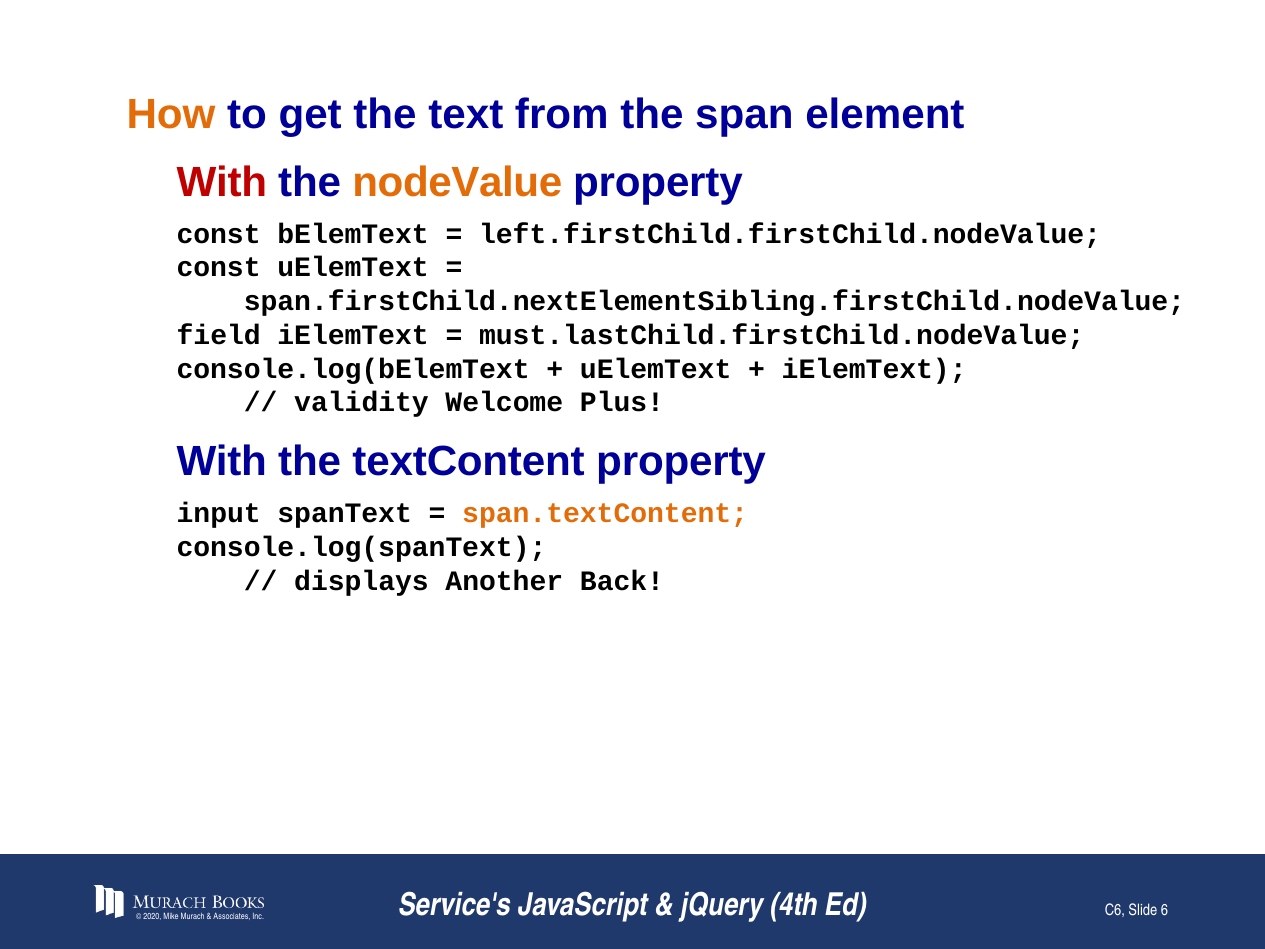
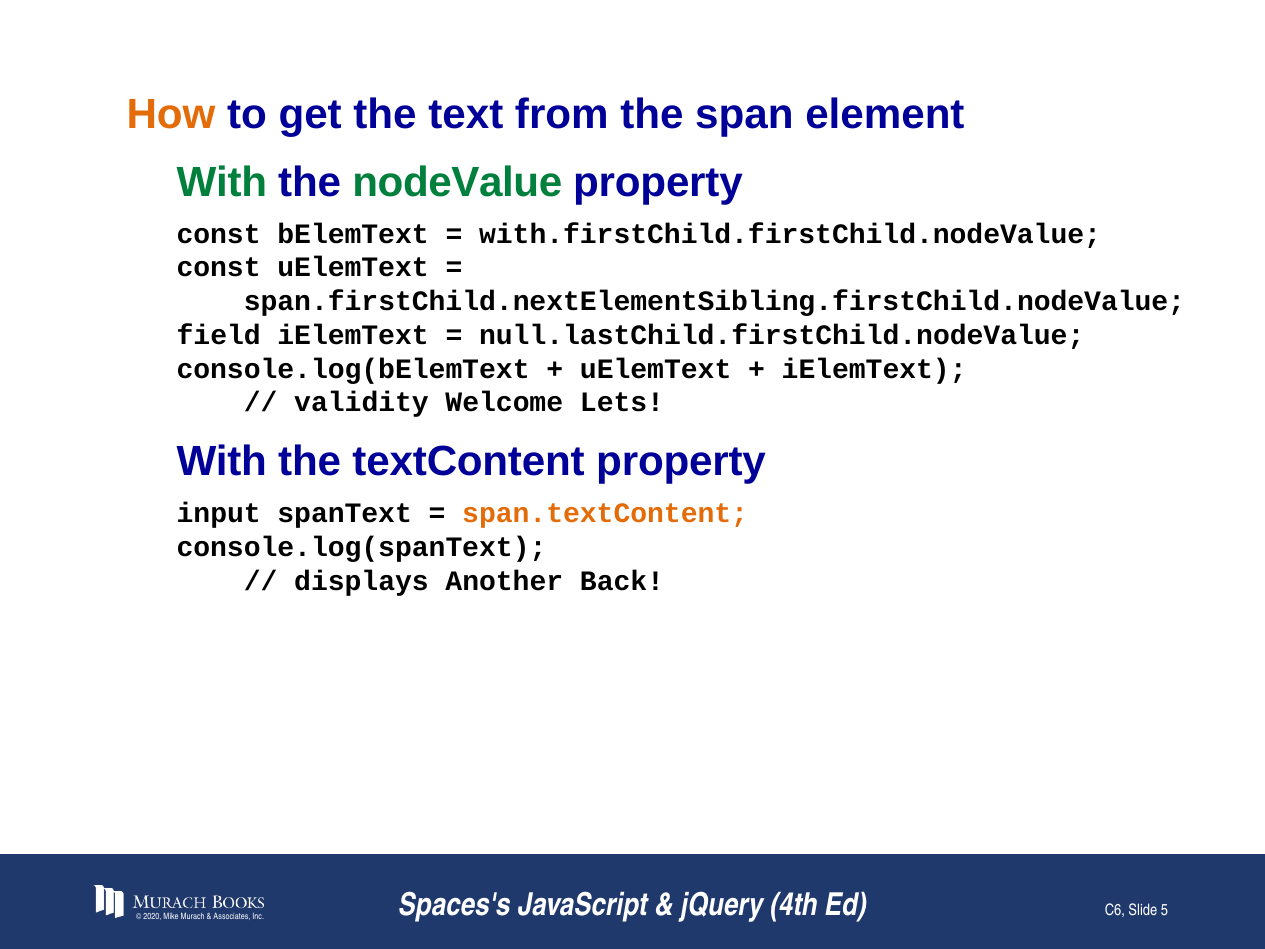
With colour: red -> green (222, 182)
nodeValue colour: orange -> green (457, 182)
left.firstChild.firstChild.nodeValue: left.firstChild.firstChild.nodeValue -> with.firstChild.firstChild.nodeValue (790, 234)
must.lastChild.firstChild.nodeValue: must.lastChild.firstChild.nodeValue -> null.lastChild.firstChild.nodeValue (782, 335)
Plus: Plus -> Lets (622, 402)
Service's: Service's -> Spaces's (454, 905)
6: 6 -> 5 (1164, 910)
